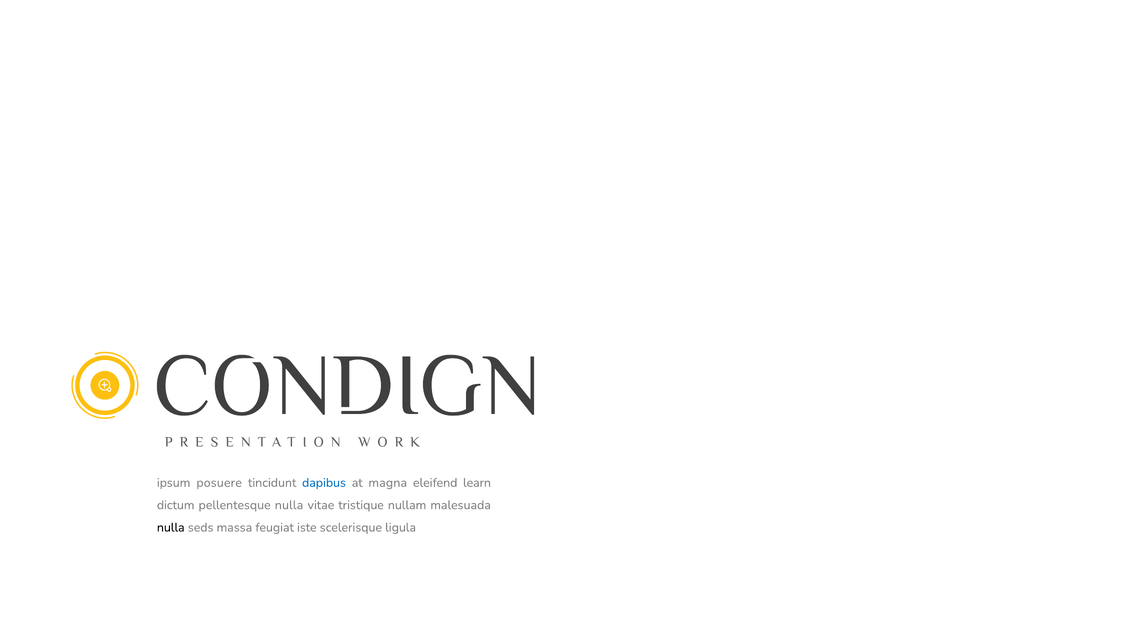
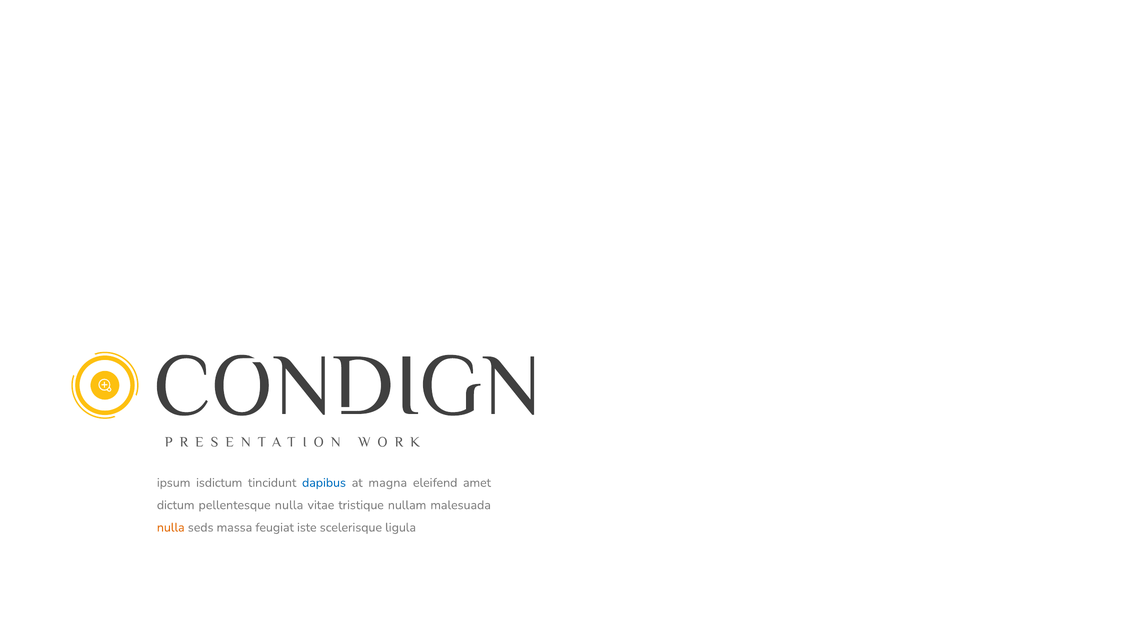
posuere: posuere -> isdictum (219, 483)
learn: learn -> amet (477, 483)
nulla colour: black -> orange (171, 527)
